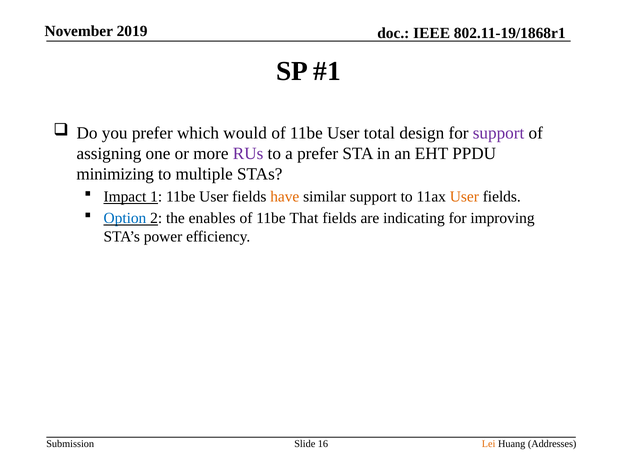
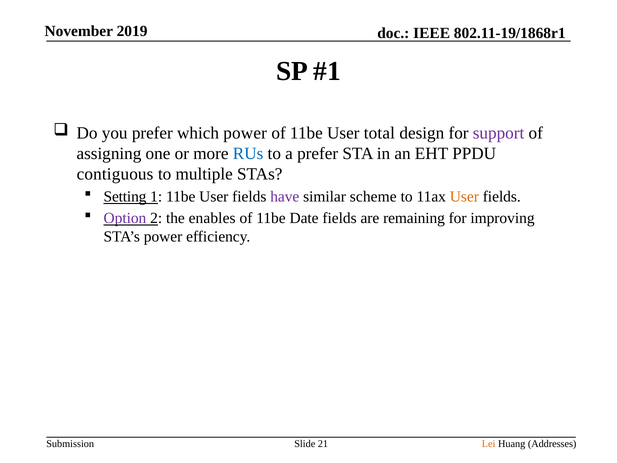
which would: would -> power (245, 133)
RUs colour: purple -> blue (248, 153)
minimizing: minimizing -> contiguous (115, 174)
Impact: Impact -> Setting (125, 197)
have colour: orange -> purple (285, 197)
similar support: support -> scheme (373, 197)
Option colour: blue -> purple (125, 218)
That: That -> Date (304, 218)
indicating: indicating -> remaining (414, 218)
16: 16 -> 21 (323, 444)
